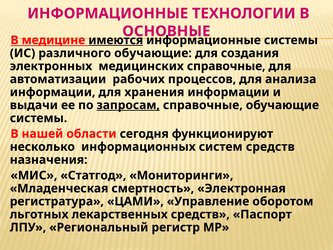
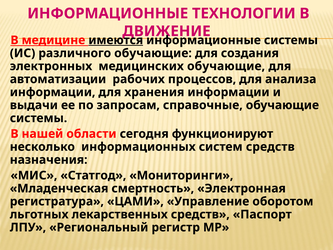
ОСНОВНЫЕ: ОСНОВНЫЕ -> ДВИЖЕНИЕ (166, 31)
медицинских справочные: справочные -> обучающие (226, 66)
запросам underline: present -> none (128, 105)
